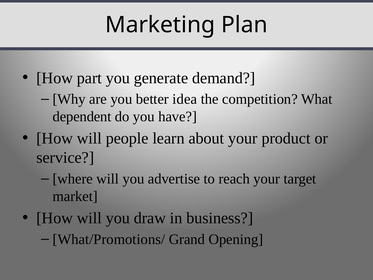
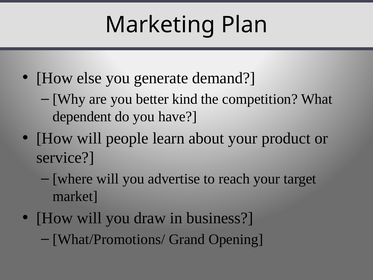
part: part -> else (89, 78)
idea: idea -> kind (185, 99)
